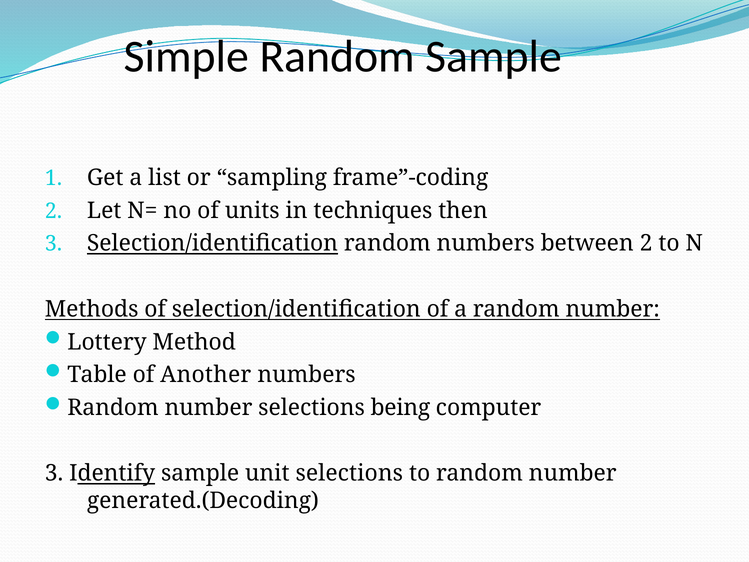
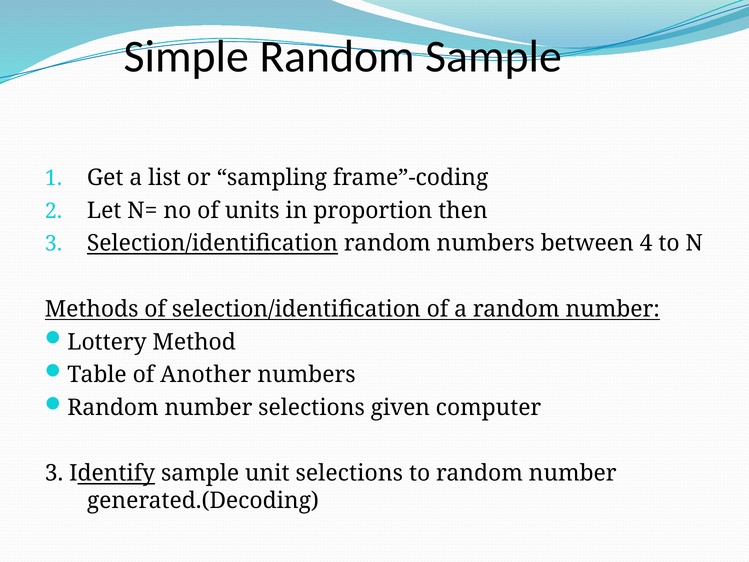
techniques: techniques -> proportion (373, 210)
between 2: 2 -> 4 (646, 243)
being: being -> given (400, 407)
